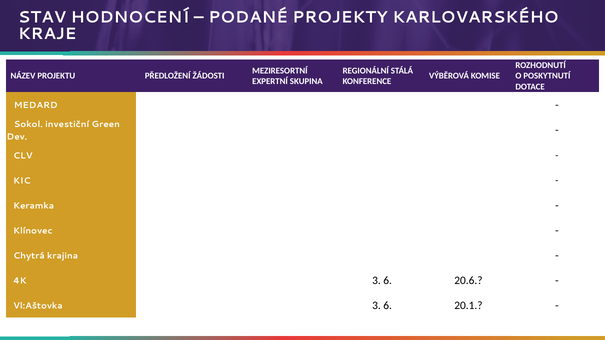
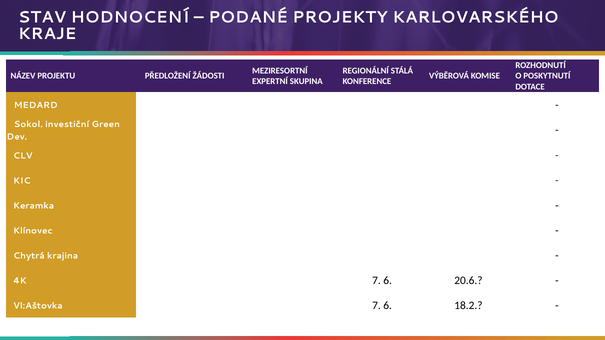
3: 3 -> 7 (377, 281)
3: 3 -> 7 (377, 306)
20.1: 20.1 -> 18.2 (468, 306)
